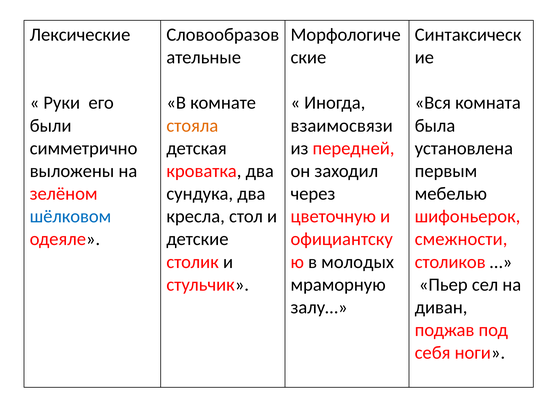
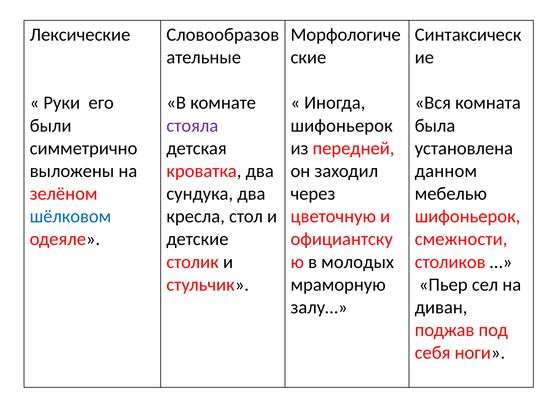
стояла colour: orange -> purple (192, 125)
взаимосвязи: взаимосвязи -> шифоньерок (342, 125)
первым: первым -> данном (446, 171)
